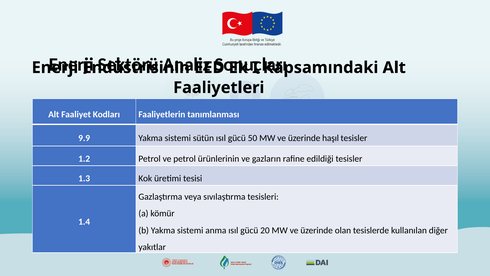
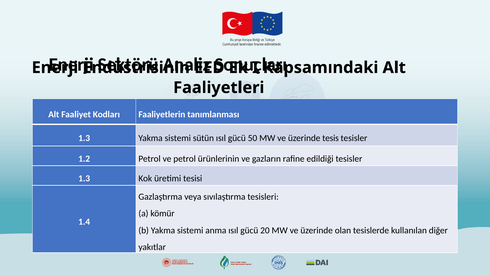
9.9: 9.9 -> 1.3 (84, 138)
haşıl: haşıl -> tesis (331, 138)
